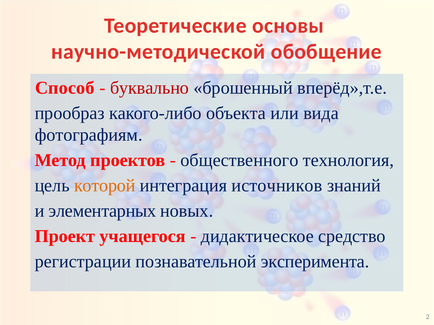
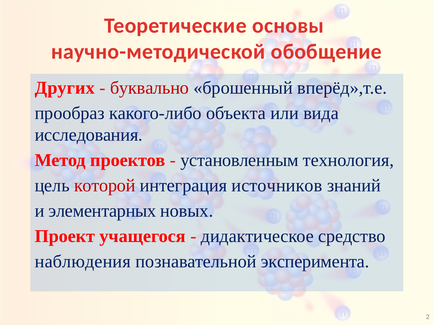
Способ: Способ -> Других (65, 88)
фотографиям: фотографиям -> исследования (89, 135)
общественного: общественного -> установленным (239, 161)
которой colour: orange -> red (105, 186)
регистрации: регистрации -> наблюдения (83, 262)
